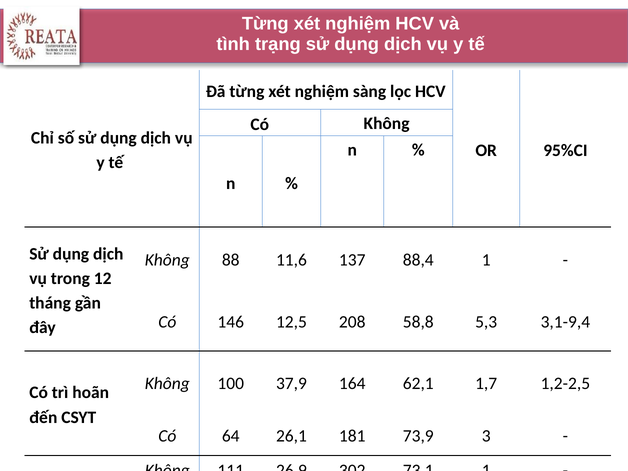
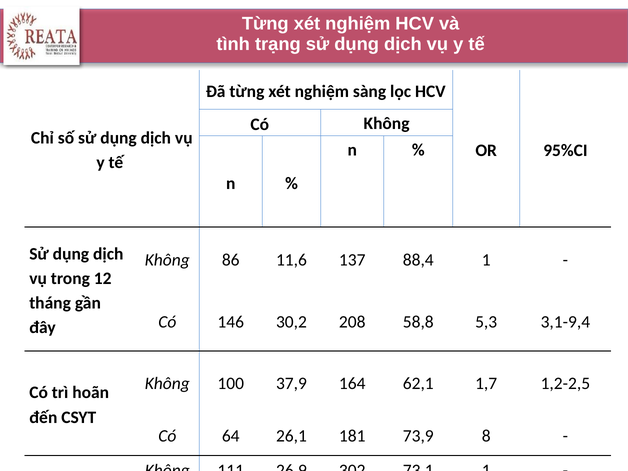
88: 88 -> 86 (231, 260)
12,5: 12,5 -> 30,2 (291, 322)
3: 3 -> 8 (486, 436)
